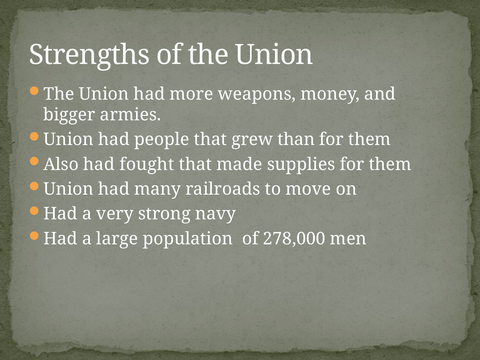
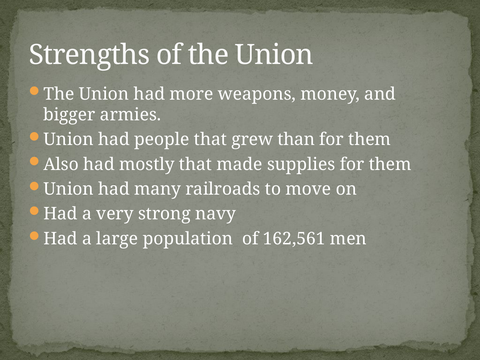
fought: fought -> mostly (147, 164)
278,000: 278,000 -> 162,561 (294, 239)
